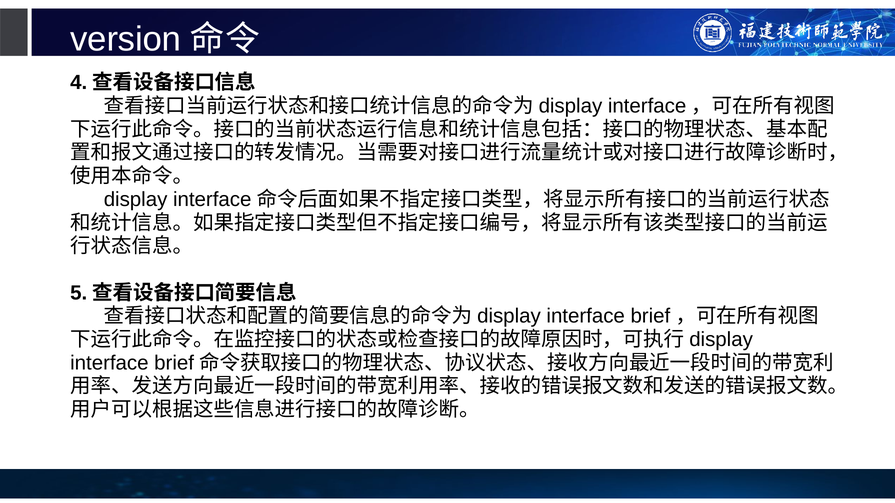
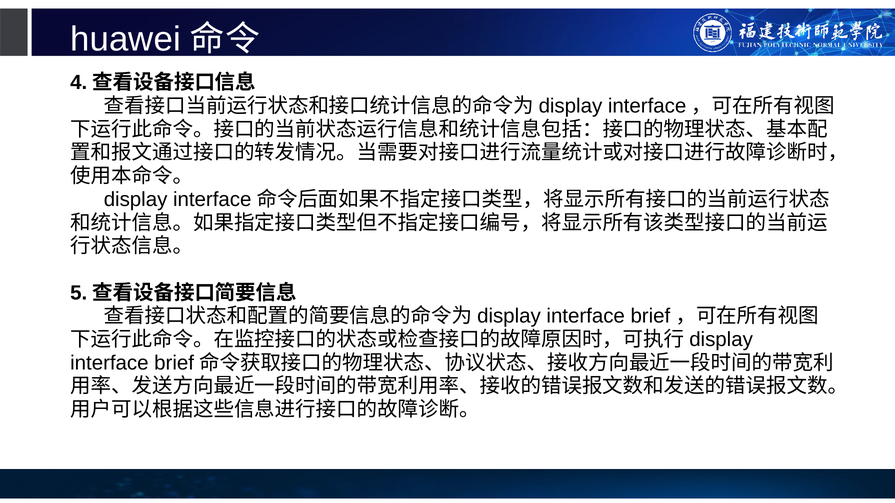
version: version -> huawei (125, 40)
